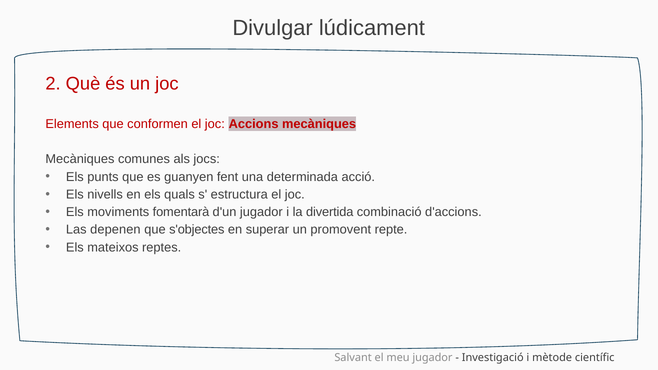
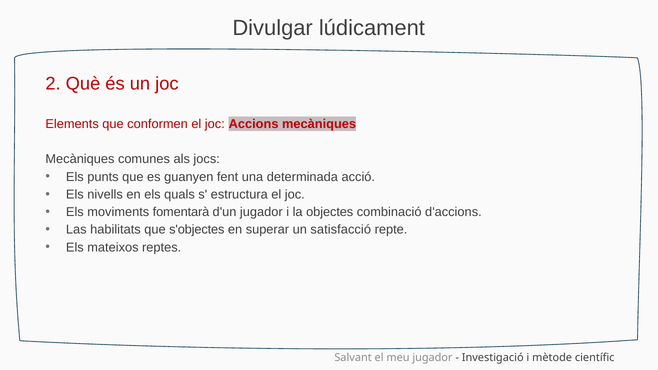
divertida: divertida -> objectes (330, 212)
depenen: depenen -> habilitats (115, 230)
promovent: promovent -> satisfacció (341, 230)
